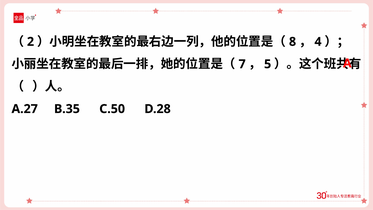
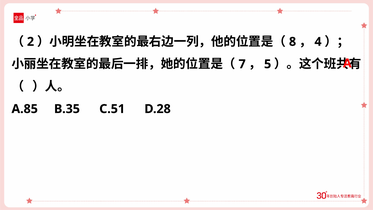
A.27: A.27 -> A.85 (25, 109)
C.50: C.50 -> C.51 (112, 109)
